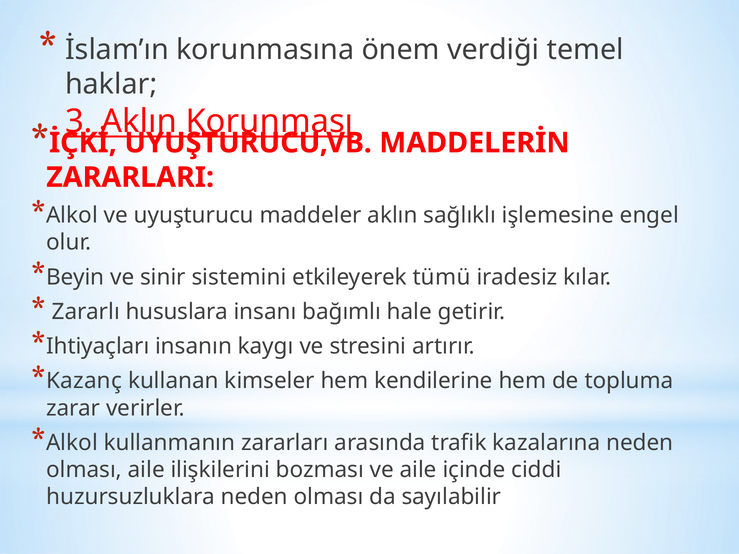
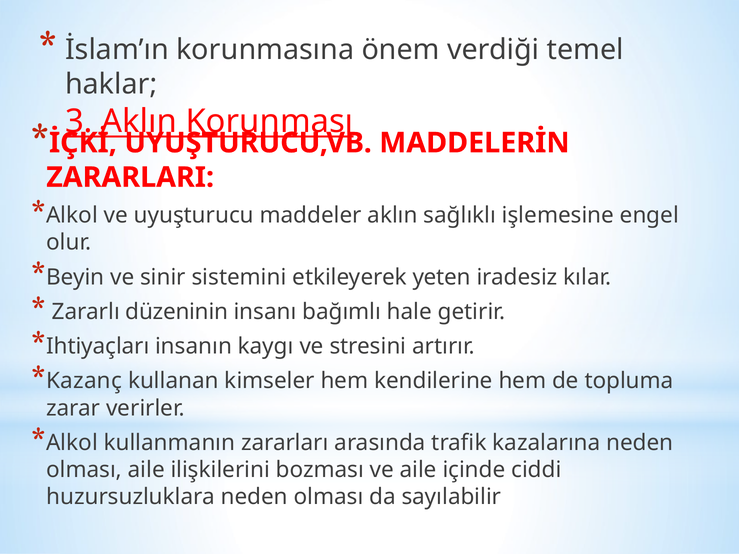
tümü: tümü -> yeten (442, 277)
hususlara: hususlara -> düzeninin (177, 312)
